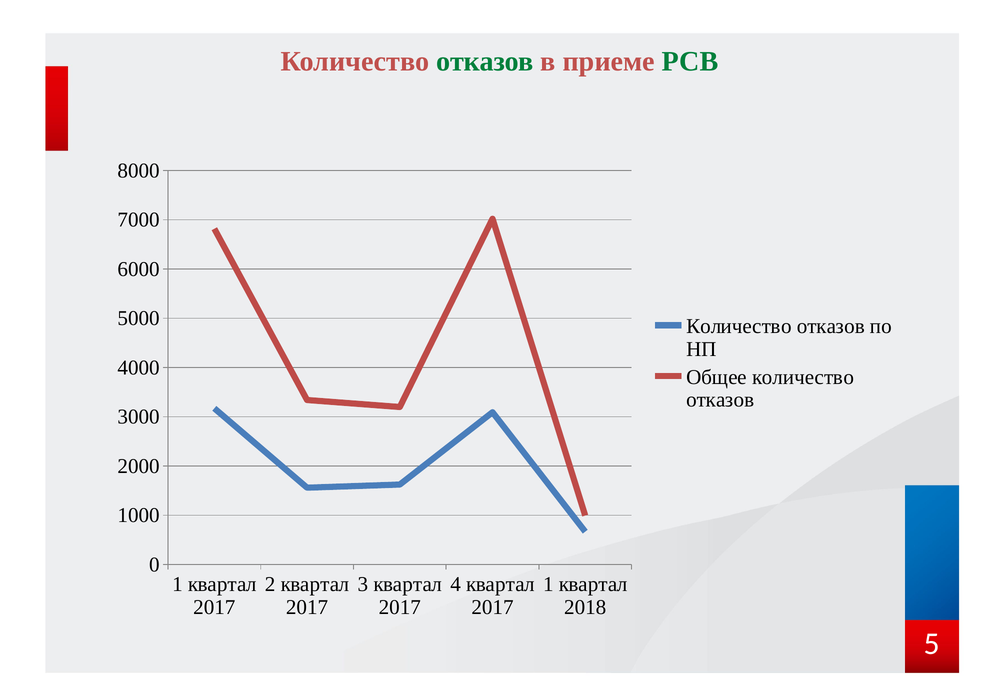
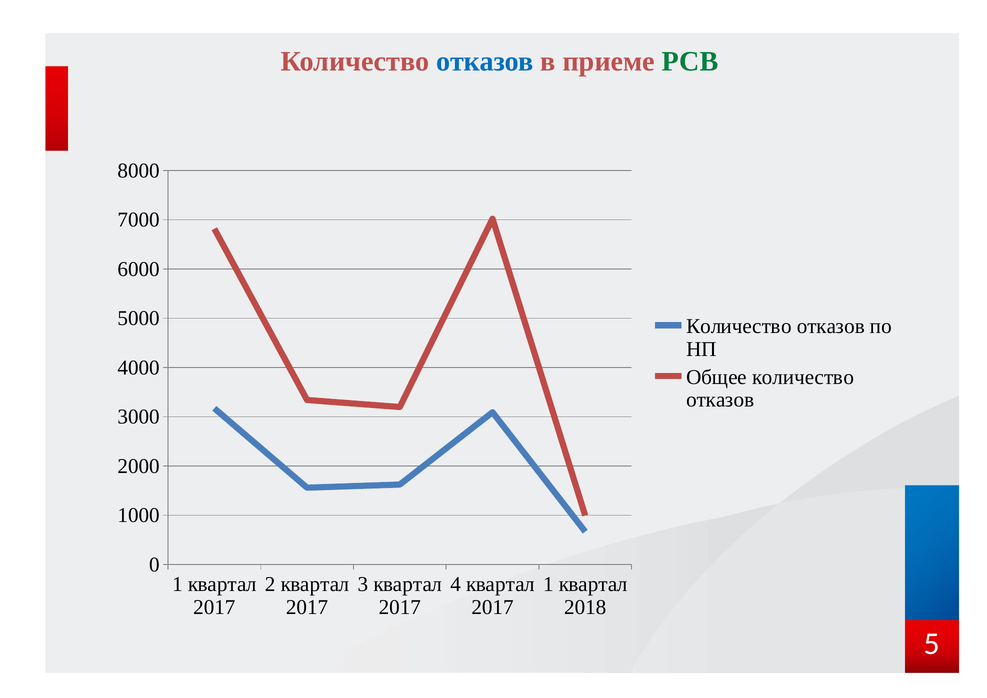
отказов colour: green -> blue (485, 61)
